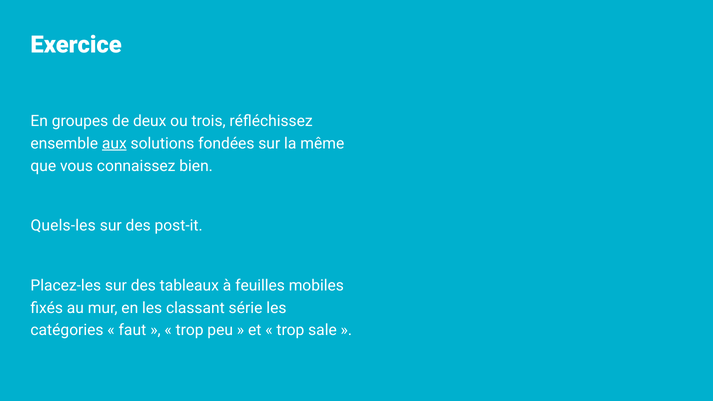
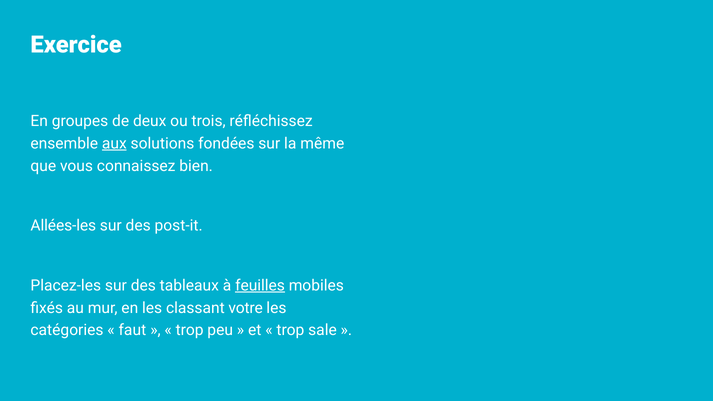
Quels-les: Quels-les -> Allées-les (63, 226)
feuilles underline: none -> present (260, 285)
série: série -> votre (246, 308)
